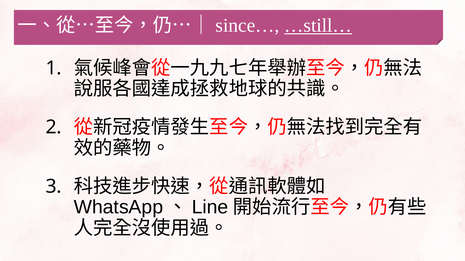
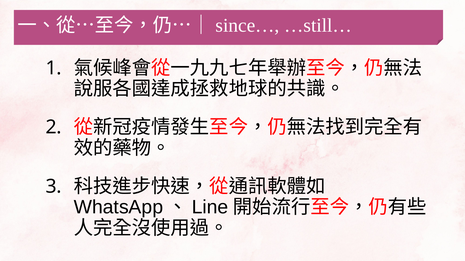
…still… underline: present -> none (318, 26)
